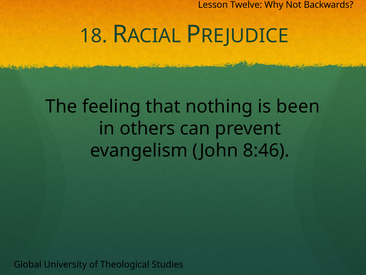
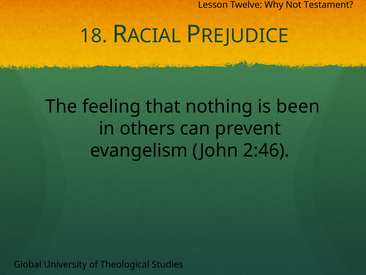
Backwards: Backwards -> Testament (329, 5)
8:46: 8:46 -> 2:46 (266, 150)
